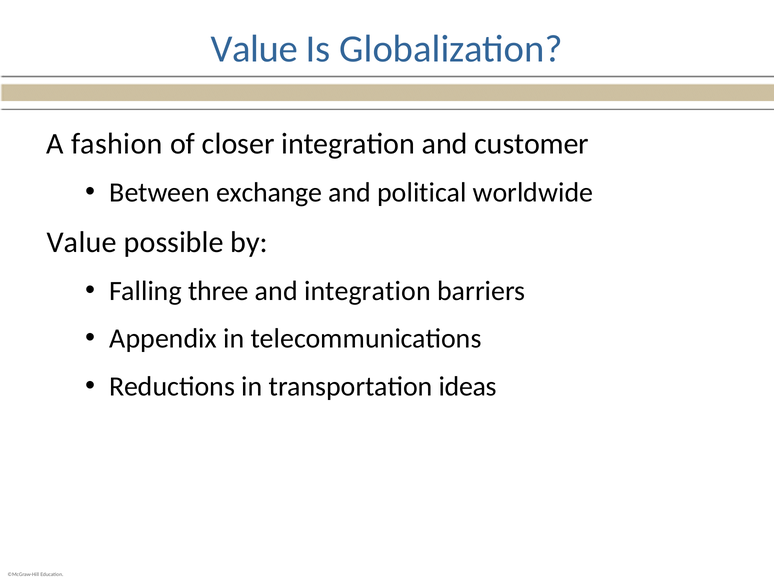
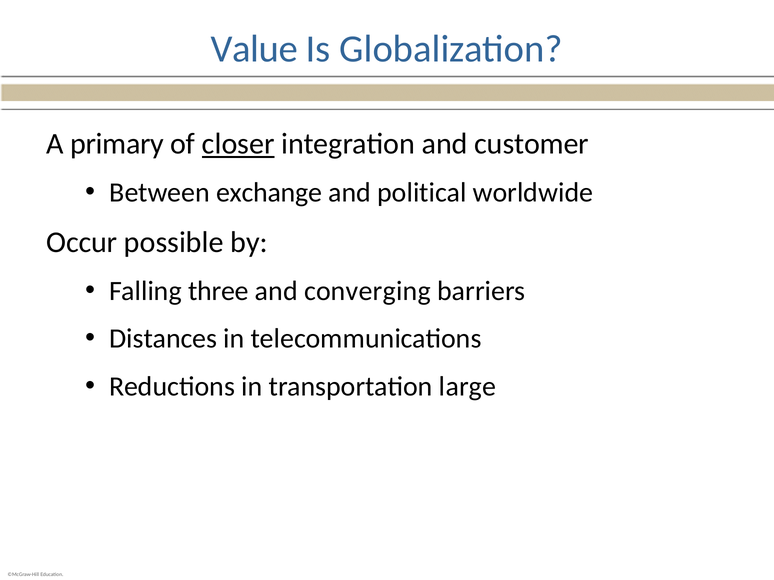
fashion: fashion -> primary (117, 144)
closer underline: none -> present (238, 144)
Value: Value -> Occur (82, 242)
and integration: integration -> converging (367, 291)
Appendix: Appendix -> Distances (163, 339)
ideas: ideas -> large (468, 387)
